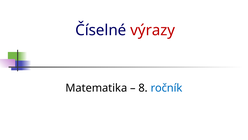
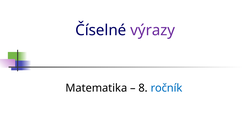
výrazy colour: red -> purple (153, 30)
